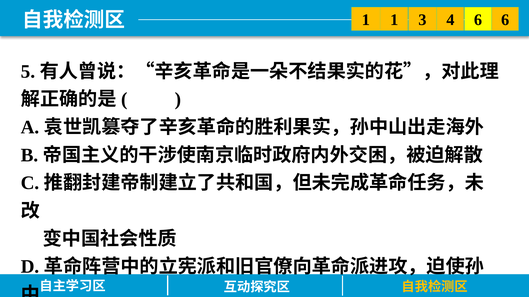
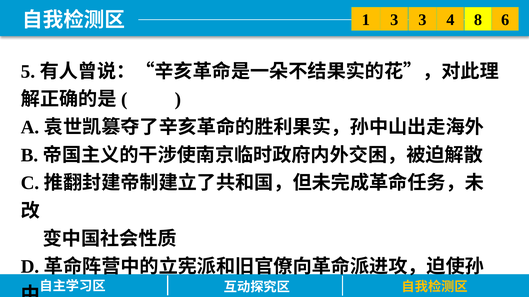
1 1: 1 -> 3 (394, 20)
3 6: 6 -> 8 (478, 20)
